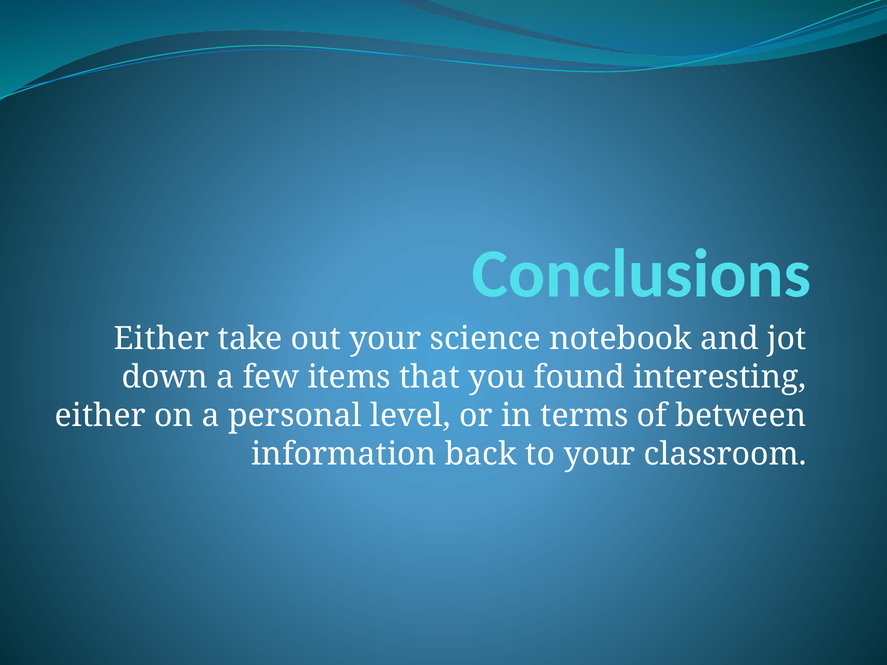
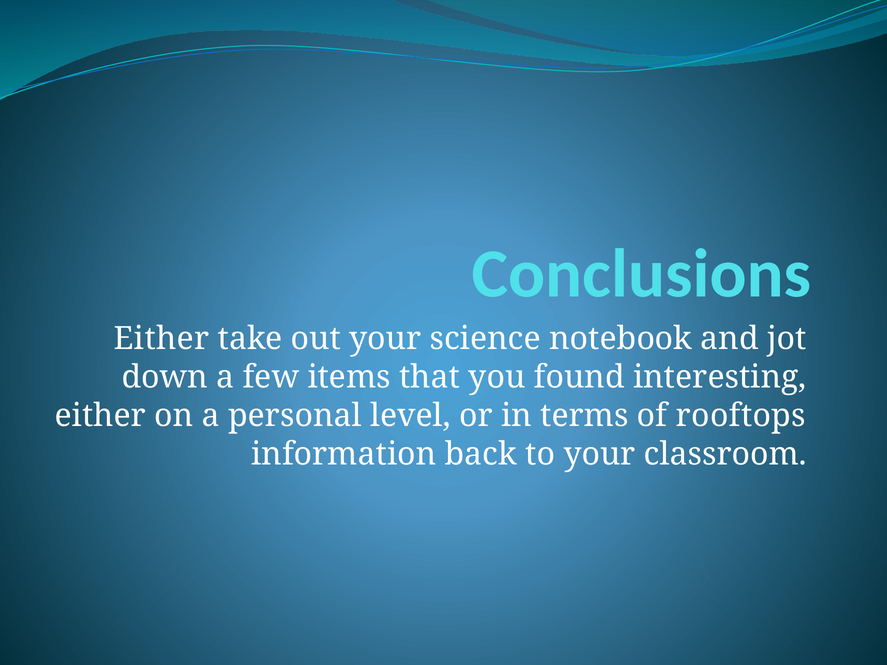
between: between -> rooftops (741, 416)
